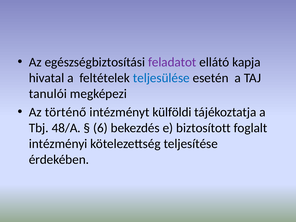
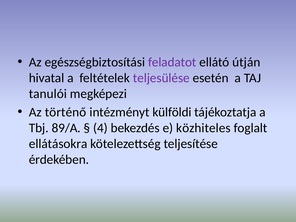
kapja: kapja -> útján (246, 62)
teljesülése colour: blue -> purple (161, 78)
48/A: 48/A -> 89/A (66, 128)
6: 6 -> 4 (100, 128)
biztosított: biztosított -> közhiteles (203, 128)
intézményi: intézményi -> ellátásokra (58, 144)
